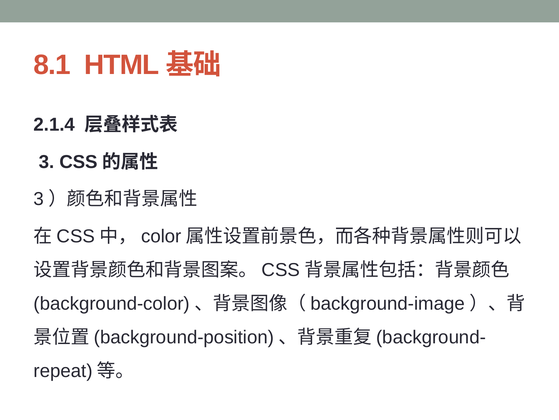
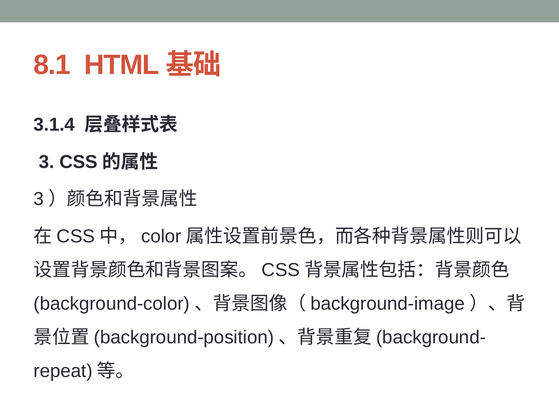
2.1.4: 2.1.4 -> 3.1.4 (54, 124)
